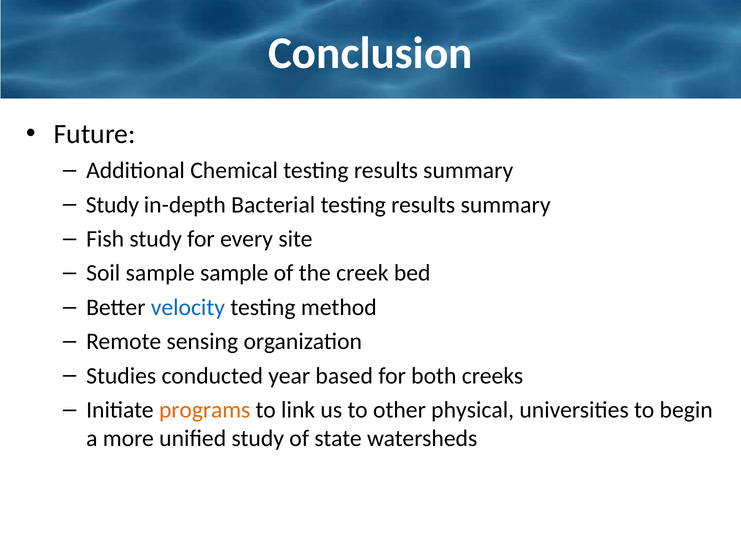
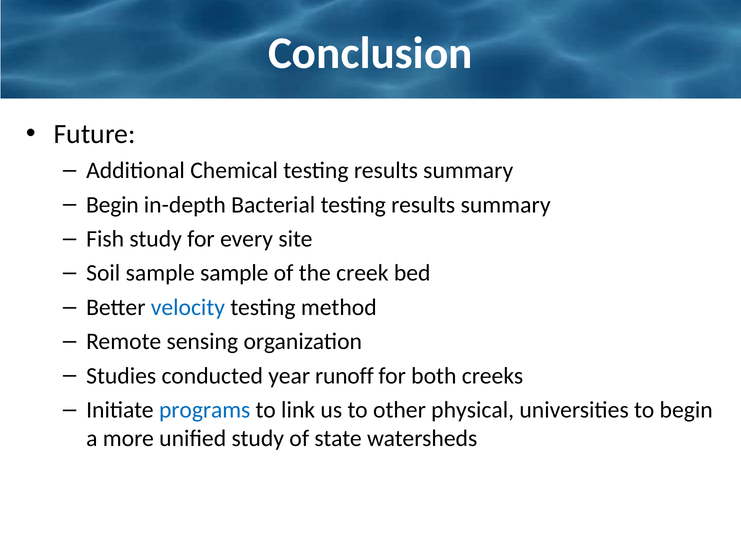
Study: Study -> Begin (112, 205)
based: based -> runoff (344, 376)
programs colour: orange -> blue (205, 410)
